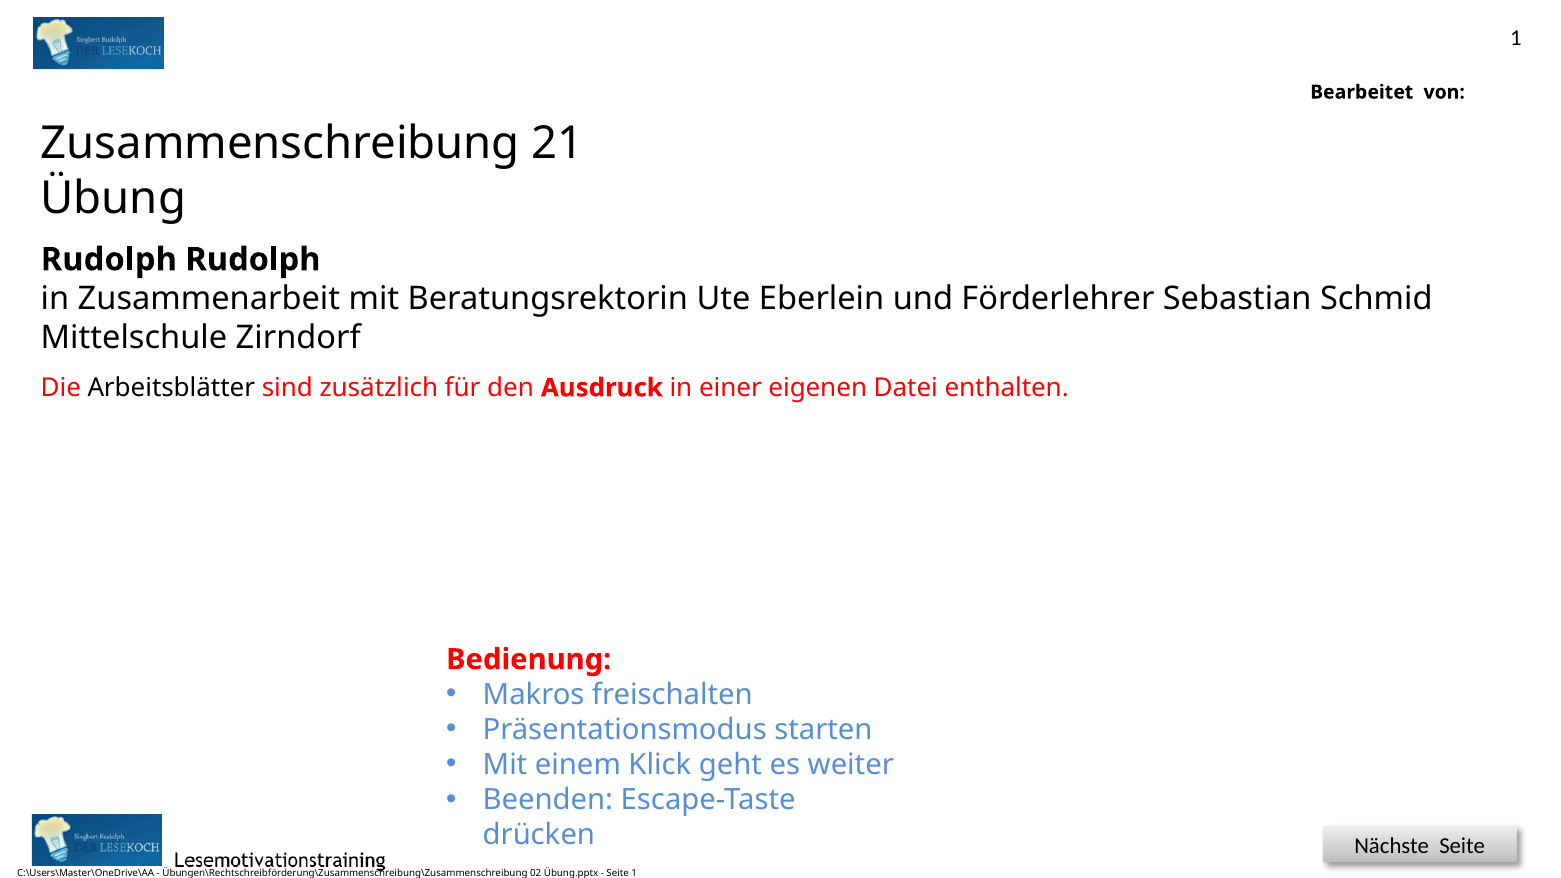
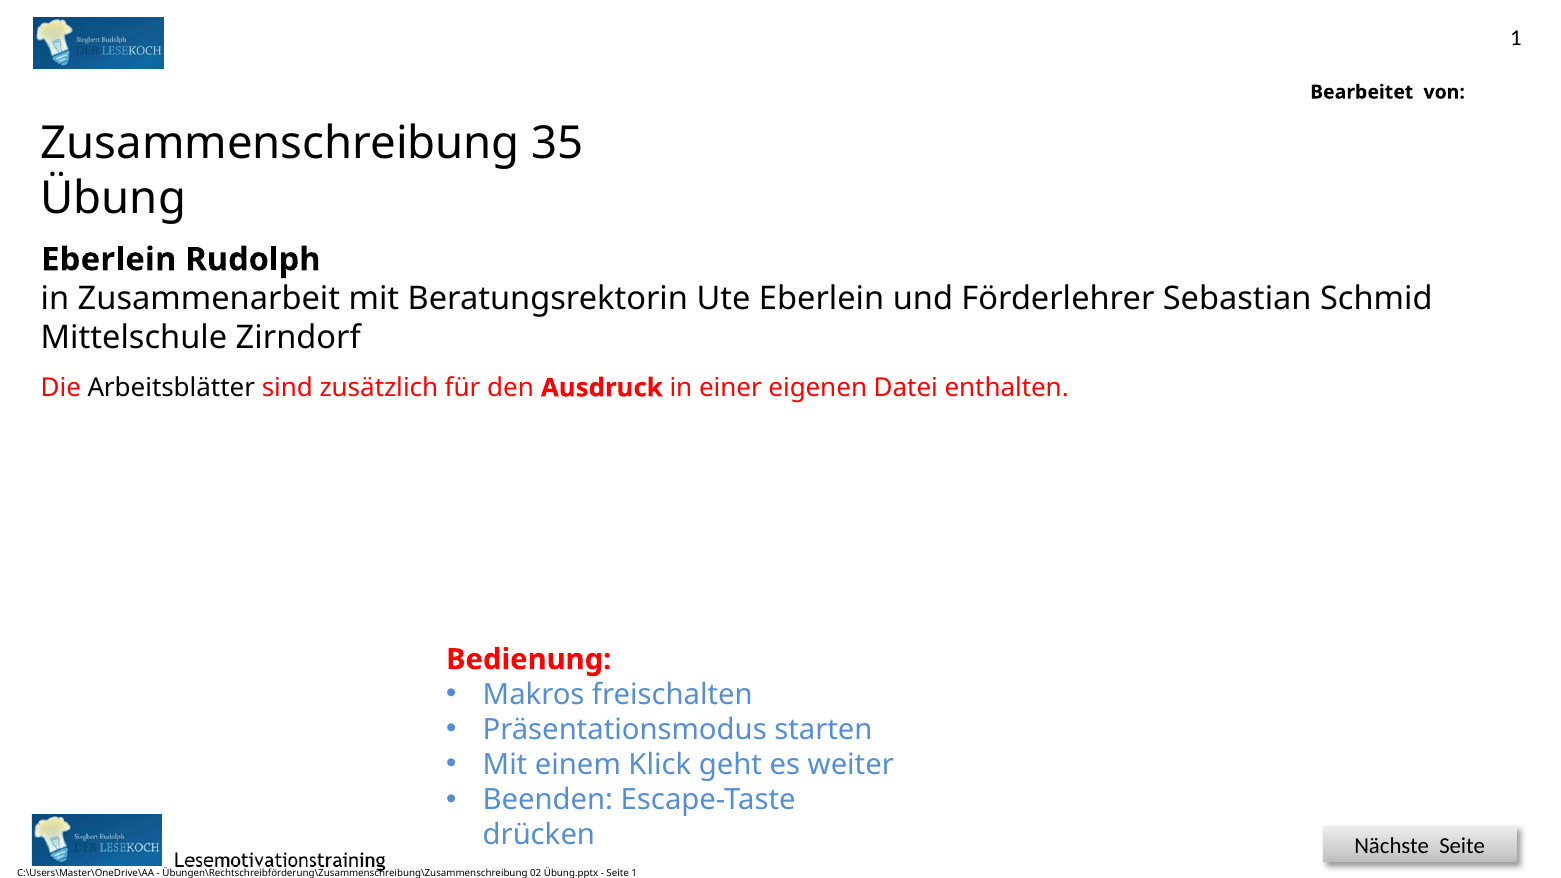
21: 21 -> 35 (558, 143)
Rudolph: Rudolph -> Eberlein (109, 260)
